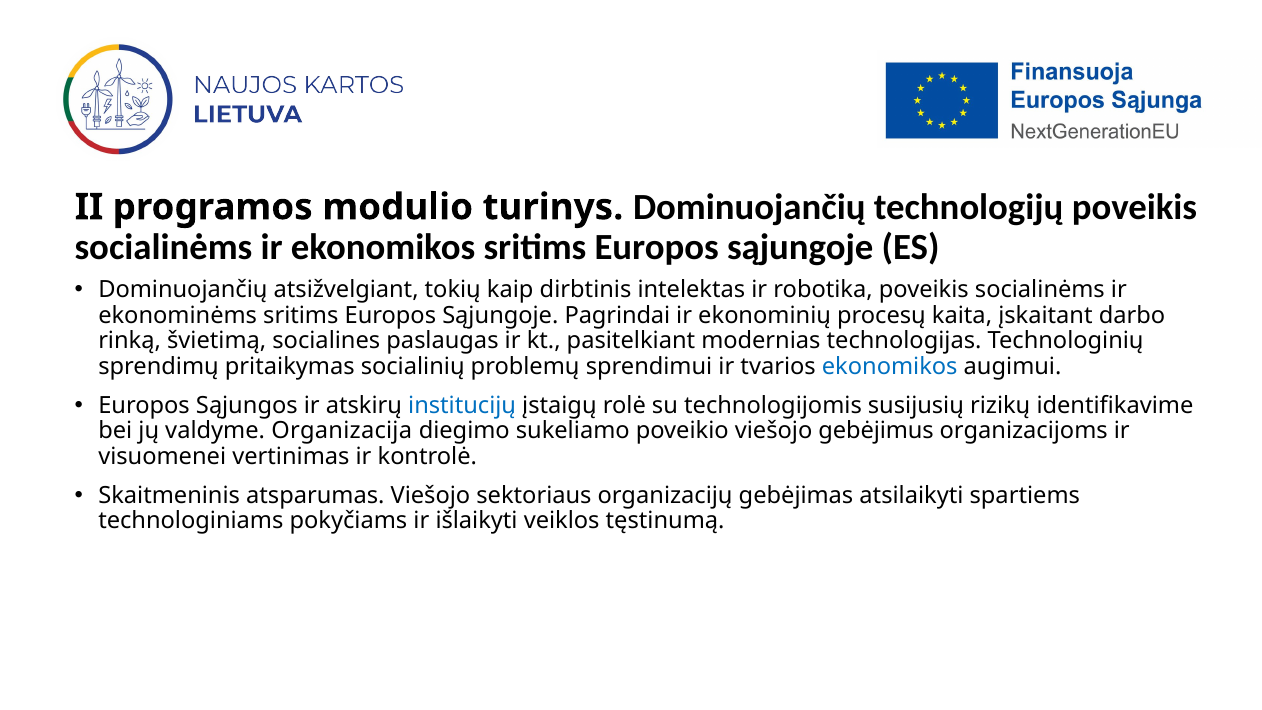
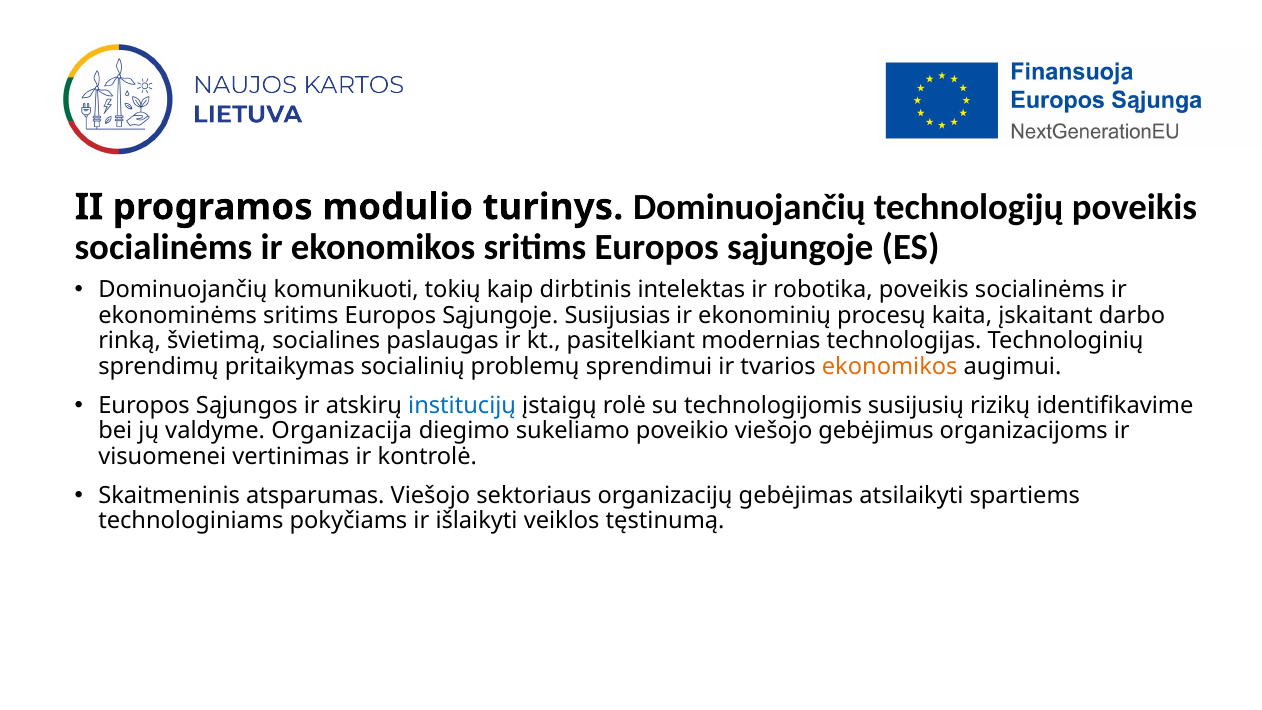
atsižvelgiant: atsižvelgiant -> komunikuoti (346, 290)
Pagrindai: Pagrindai -> Susijusias (617, 315)
ekonomikos colour: blue -> orange (890, 367)
